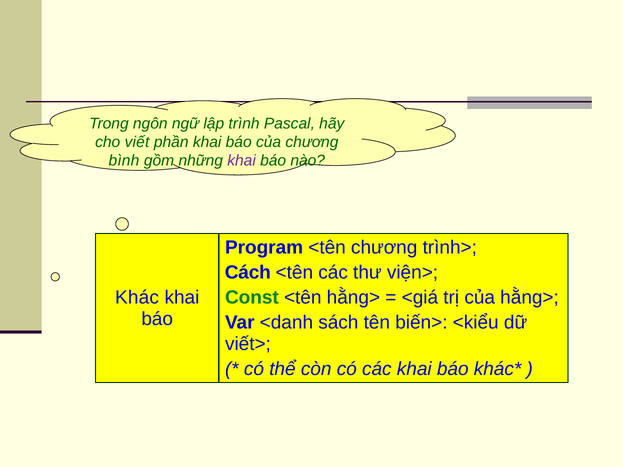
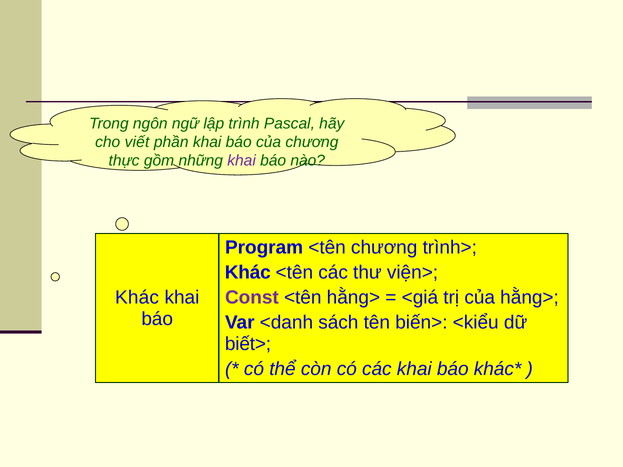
bình: bình -> thực (124, 161)
Cách: Cách -> Khác (248, 273)
Const colour: green -> purple (252, 298)
viết>: viết> -> biết> (248, 344)
